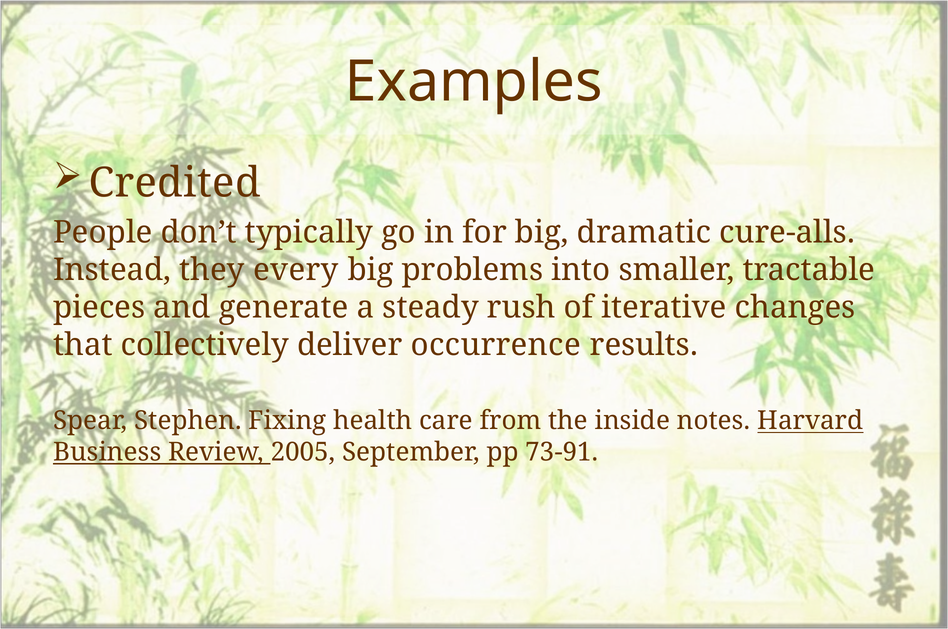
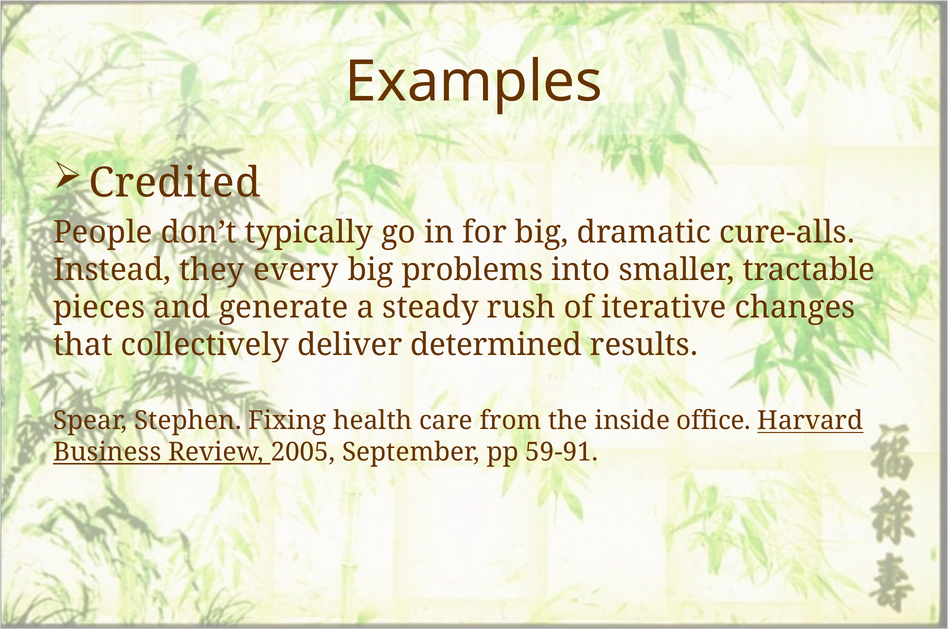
occurrence: occurrence -> determined (496, 345)
notes: notes -> office (714, 421)
73-91: 73-91 -> 59-91 (562, 452)
